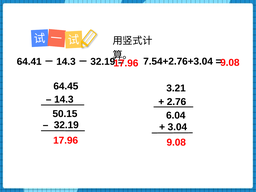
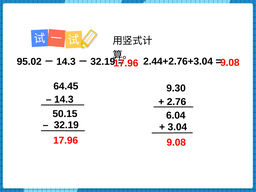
64.41: 64.41 -> 95.02 (29, 62)
7.54+2.76+3.04: 7.54+2.76+3.04 -> 2.44+2.76+3.04 (178, 61)
3.21: 3.21 -> 9.30 (176, 88)
